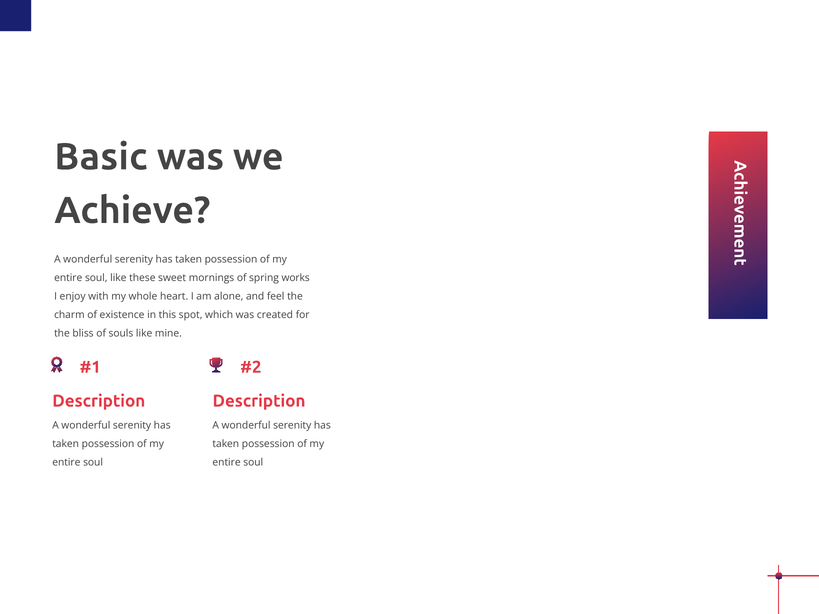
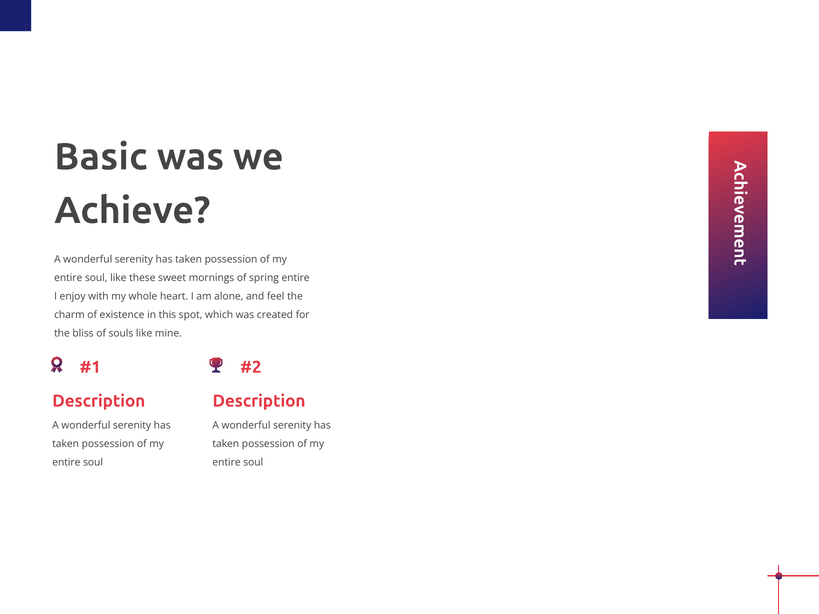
spring works: works -> entire (296, 278)
